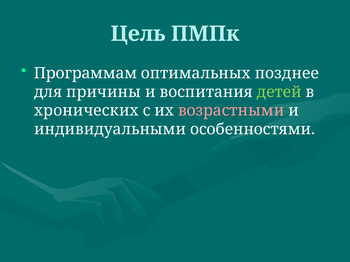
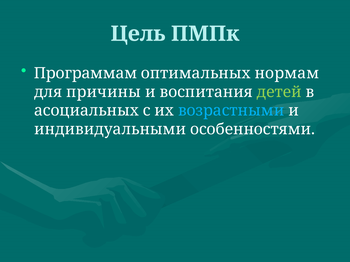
позднее: позднее -> нормам (287, 73)
хронических: хронических -> асоциальных (86, 111)
возрастными colour: pink -> light blue (231, 111)
